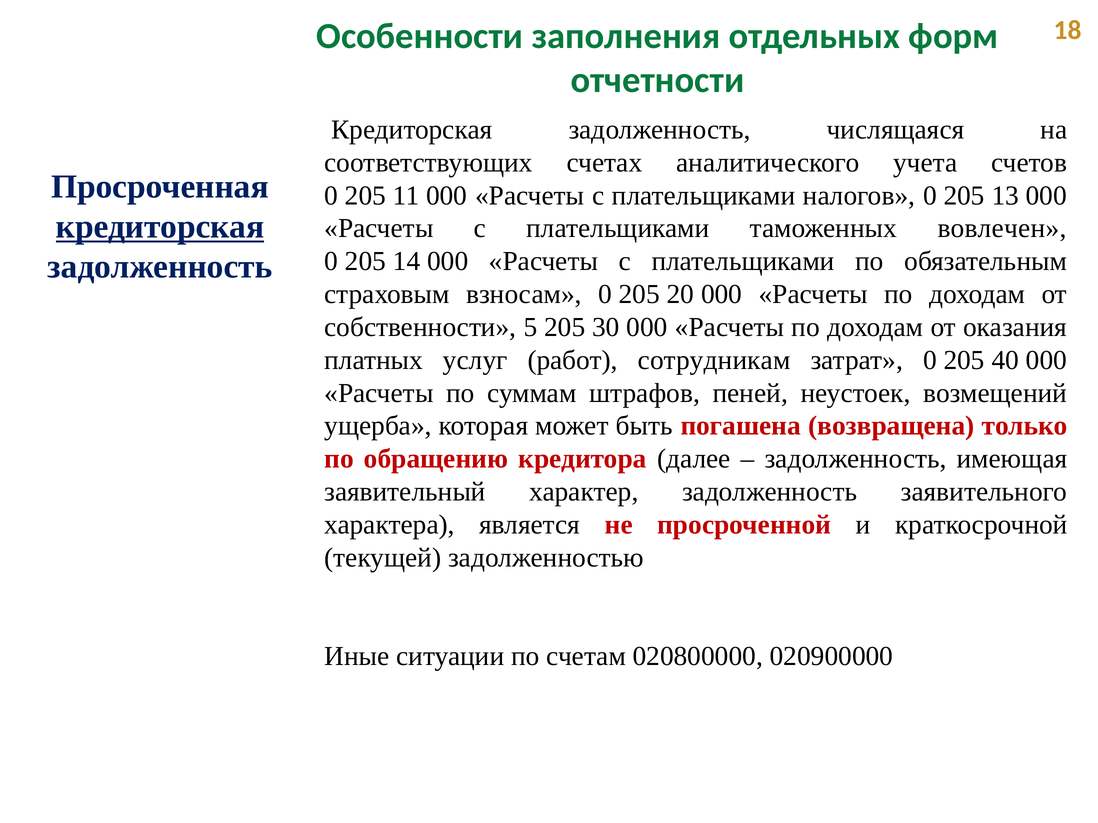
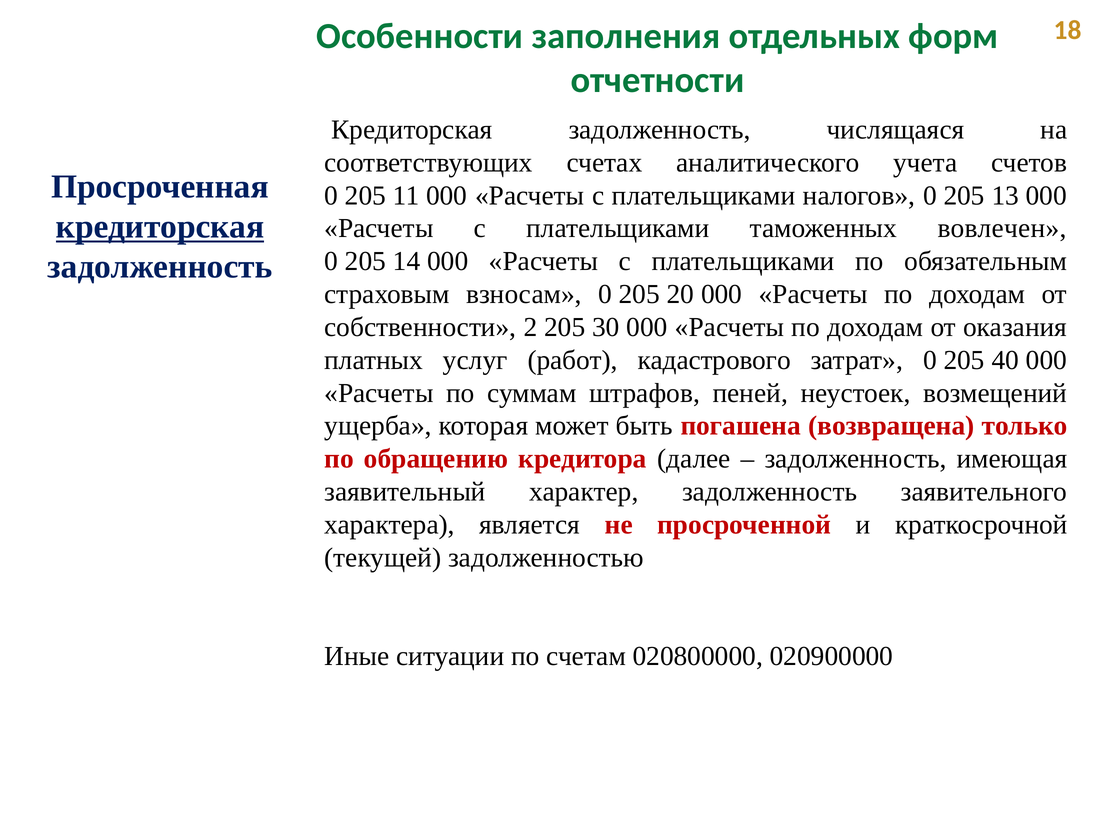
5: 5 -> 2 (531, 327)
сотрудникам: сотрудникам -> кадастрового (714, 360)
